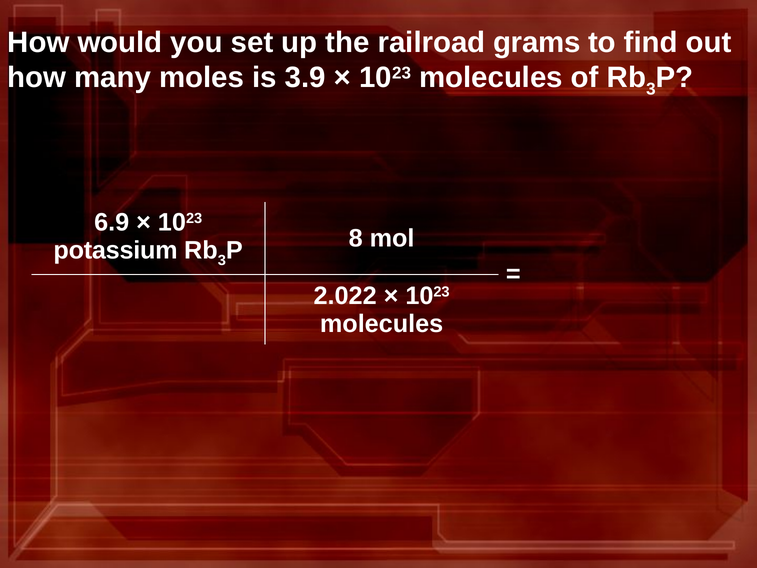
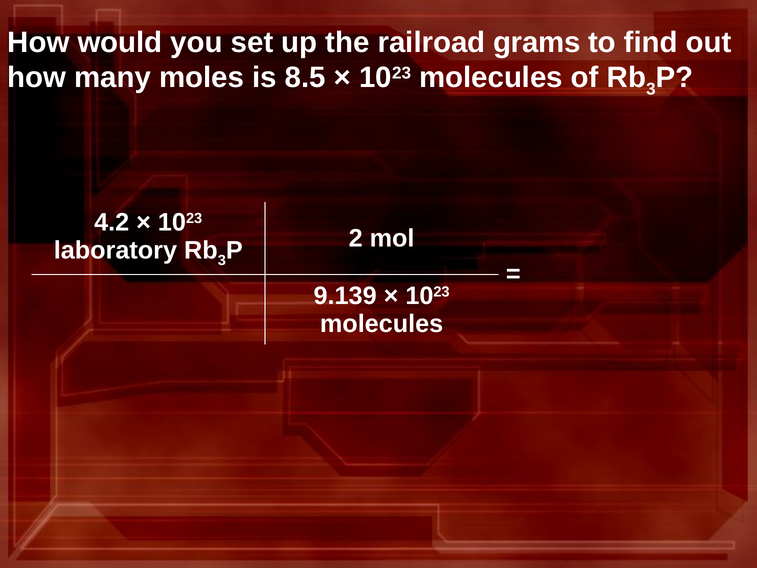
3.9: 3.9 -> 8.5 (305, 78)
6.9: 6.9 -> 4.2 (112, 222)
potassium: potassium -> laboratory (115, 250)
8: 8 -> 2 (356, 238)
2.022: 2.022 -> 9.139 (345, 296)
